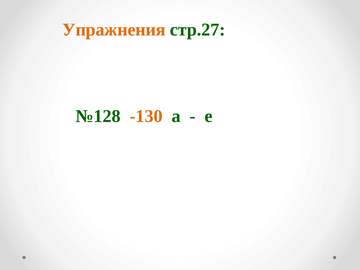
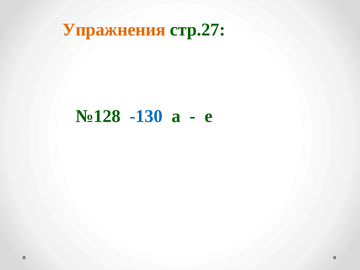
-130 colour: orange -> blue (146, 116)
